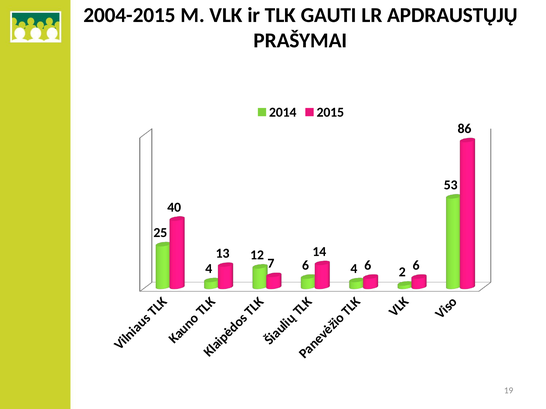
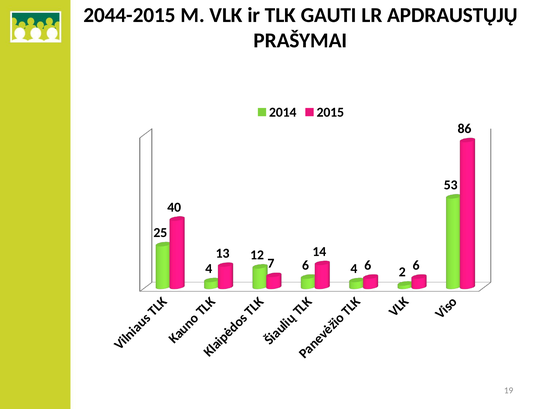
2004-2015: 2004-2015 -> 2044-2015 (130, 15)
